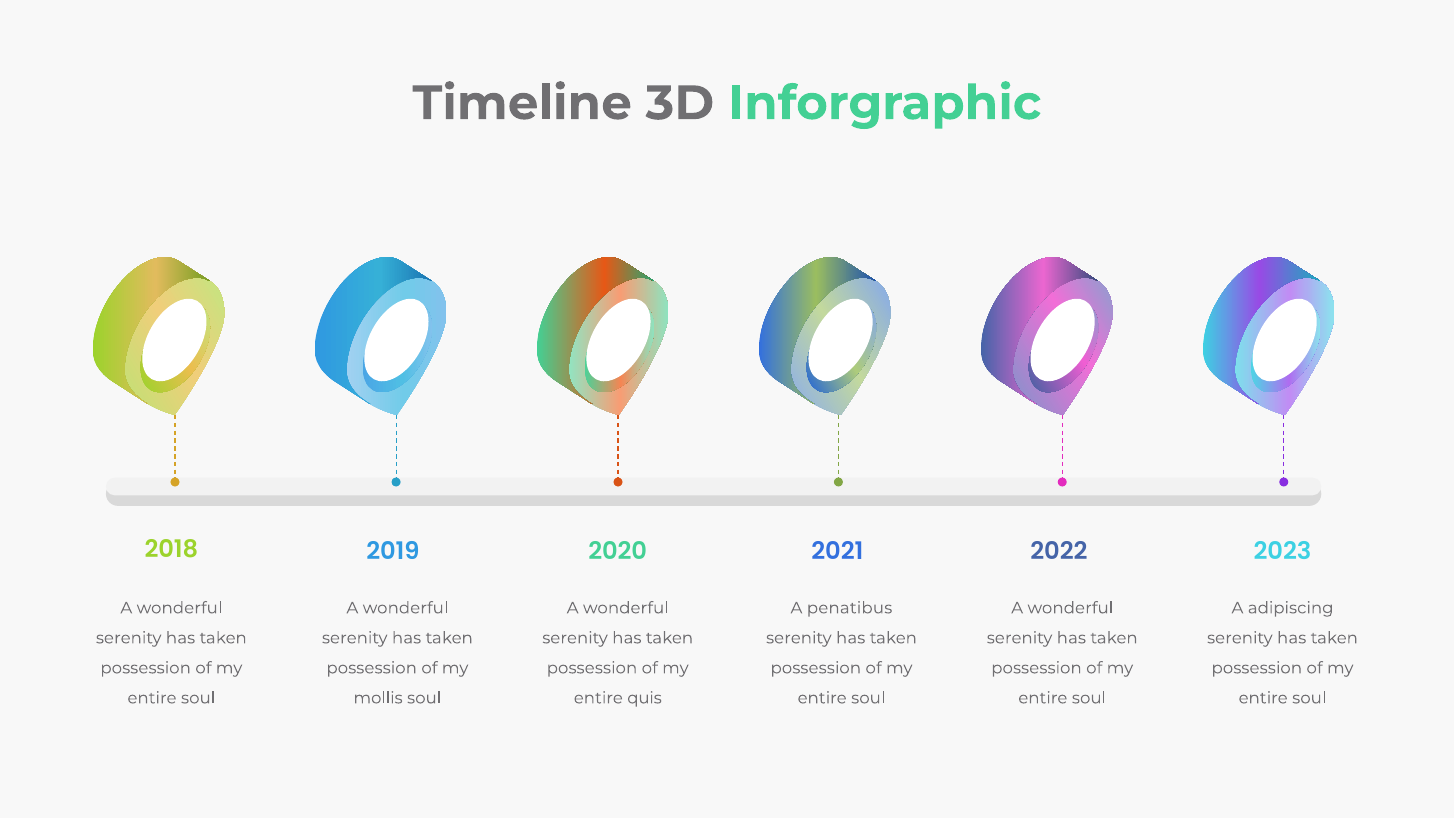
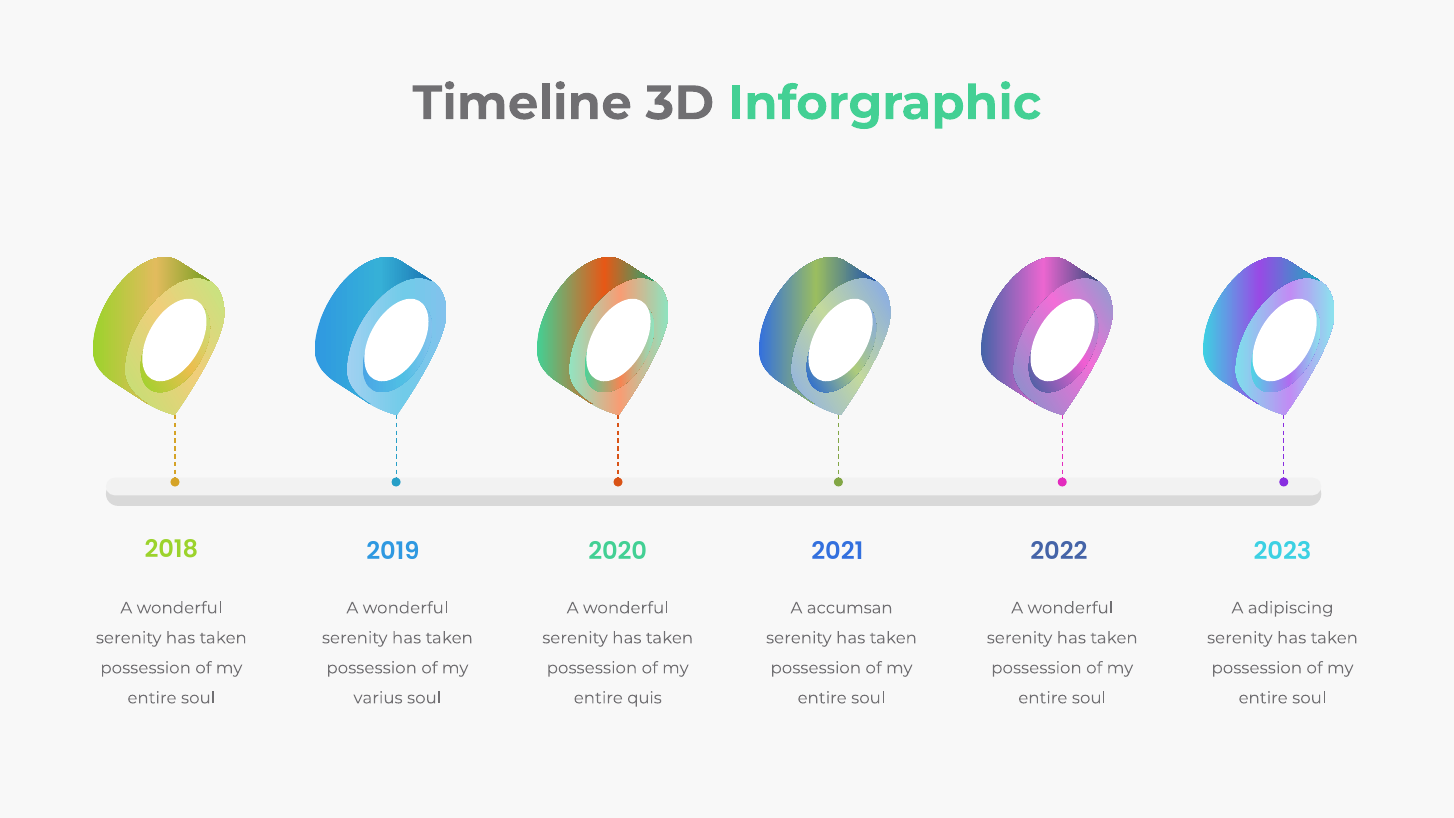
penatibus: penatibus -> accumsan (850, 608)
mollis: mollis -> varius (378, 698)
